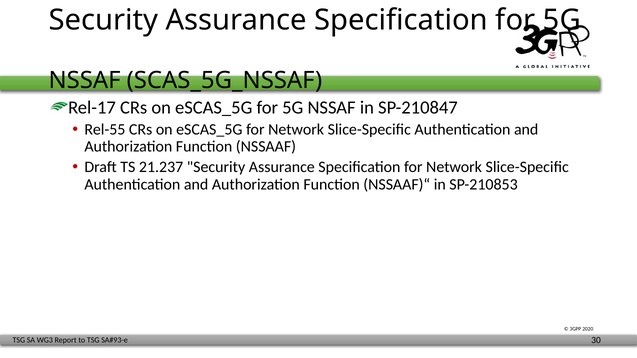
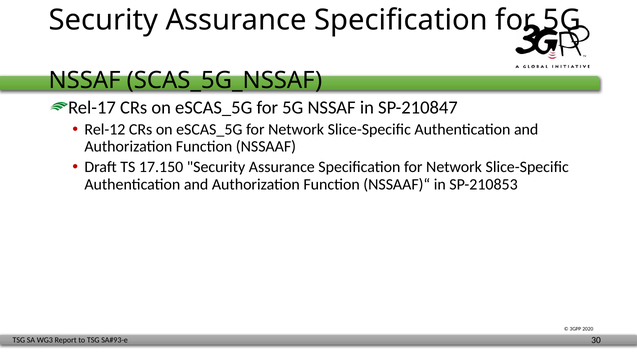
Rel-55: Rel-55 -> Rel-12 (105, 130)
21.237: 21.237 -> 17.150 (161, 167)
